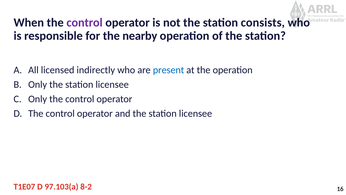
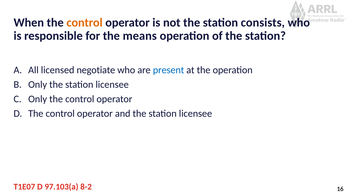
control colour: purple -> orange (85, 22)
nearby: nearby -> means (140, 36)
indirectly: indirectly -> negotiate (96, 70)
